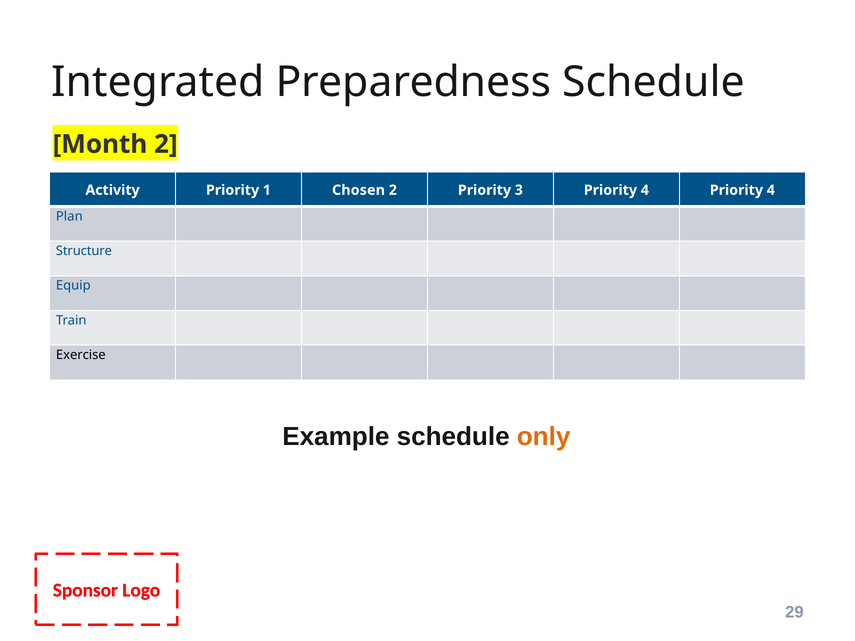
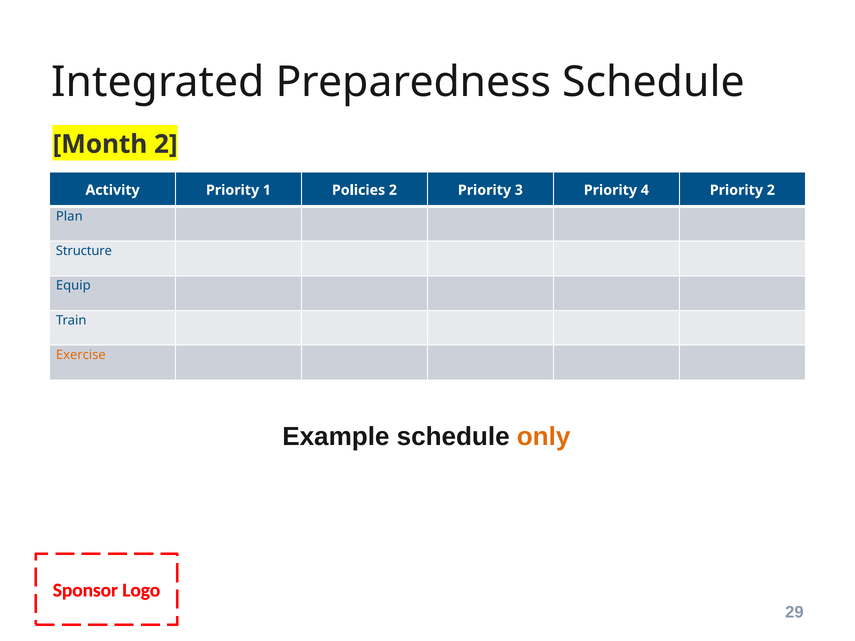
Chosen: Chosen -> Policies (359, 190)
4 Priority 4: 4 -> 2 (771, 190)
Exercise colour: black -> orange (81, 355)
